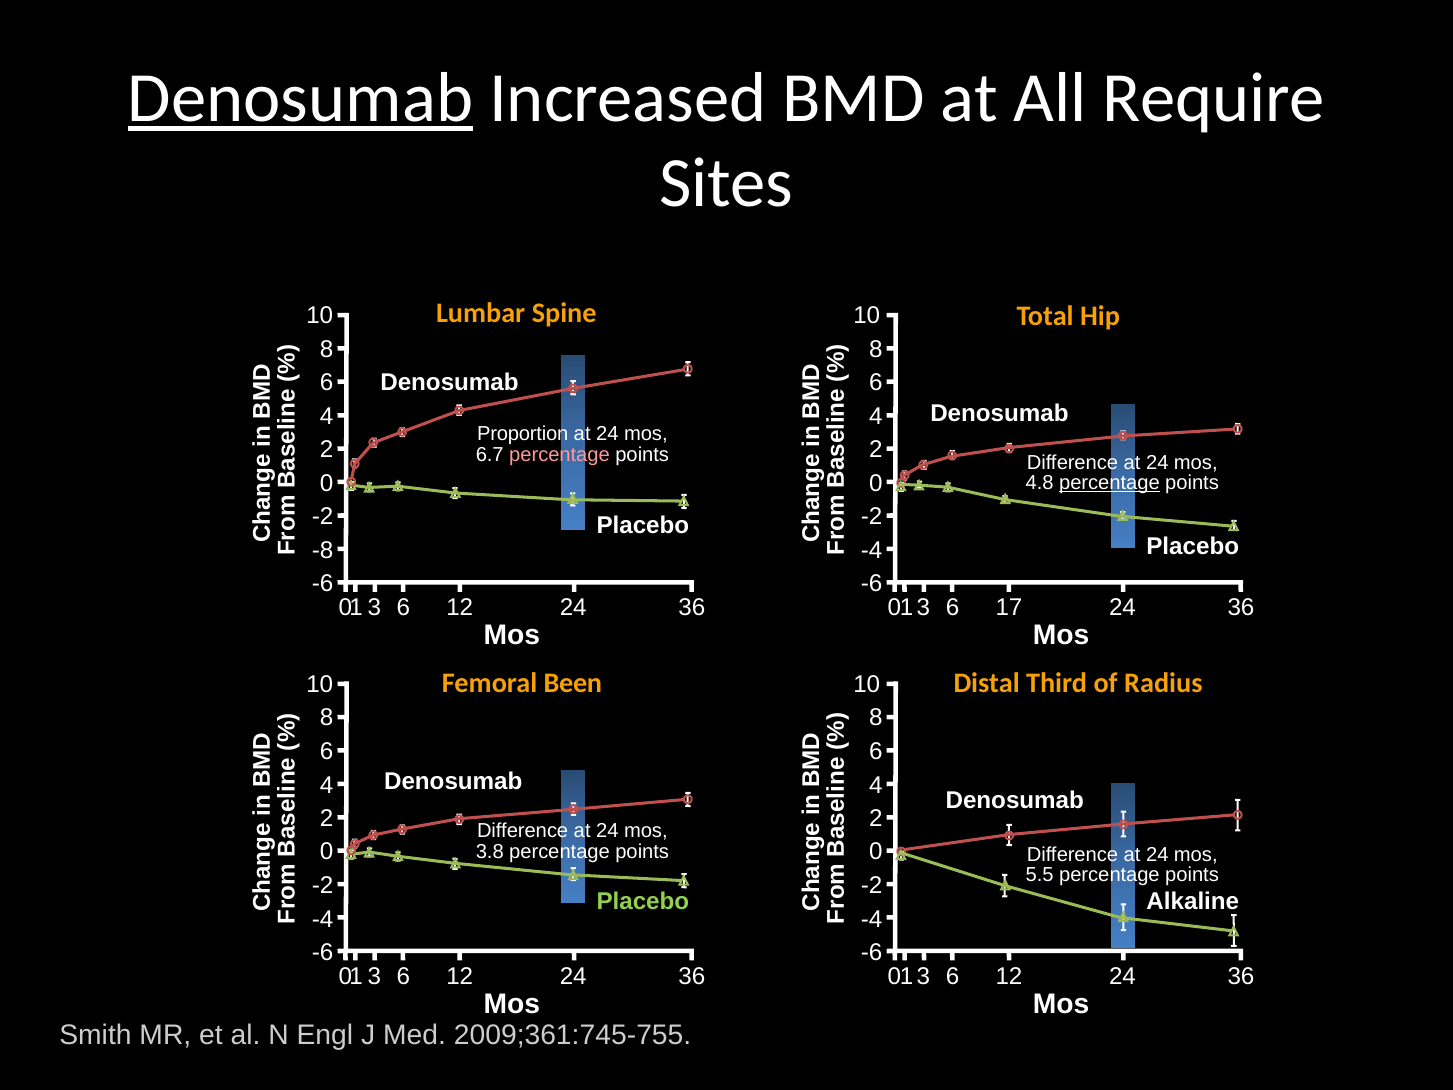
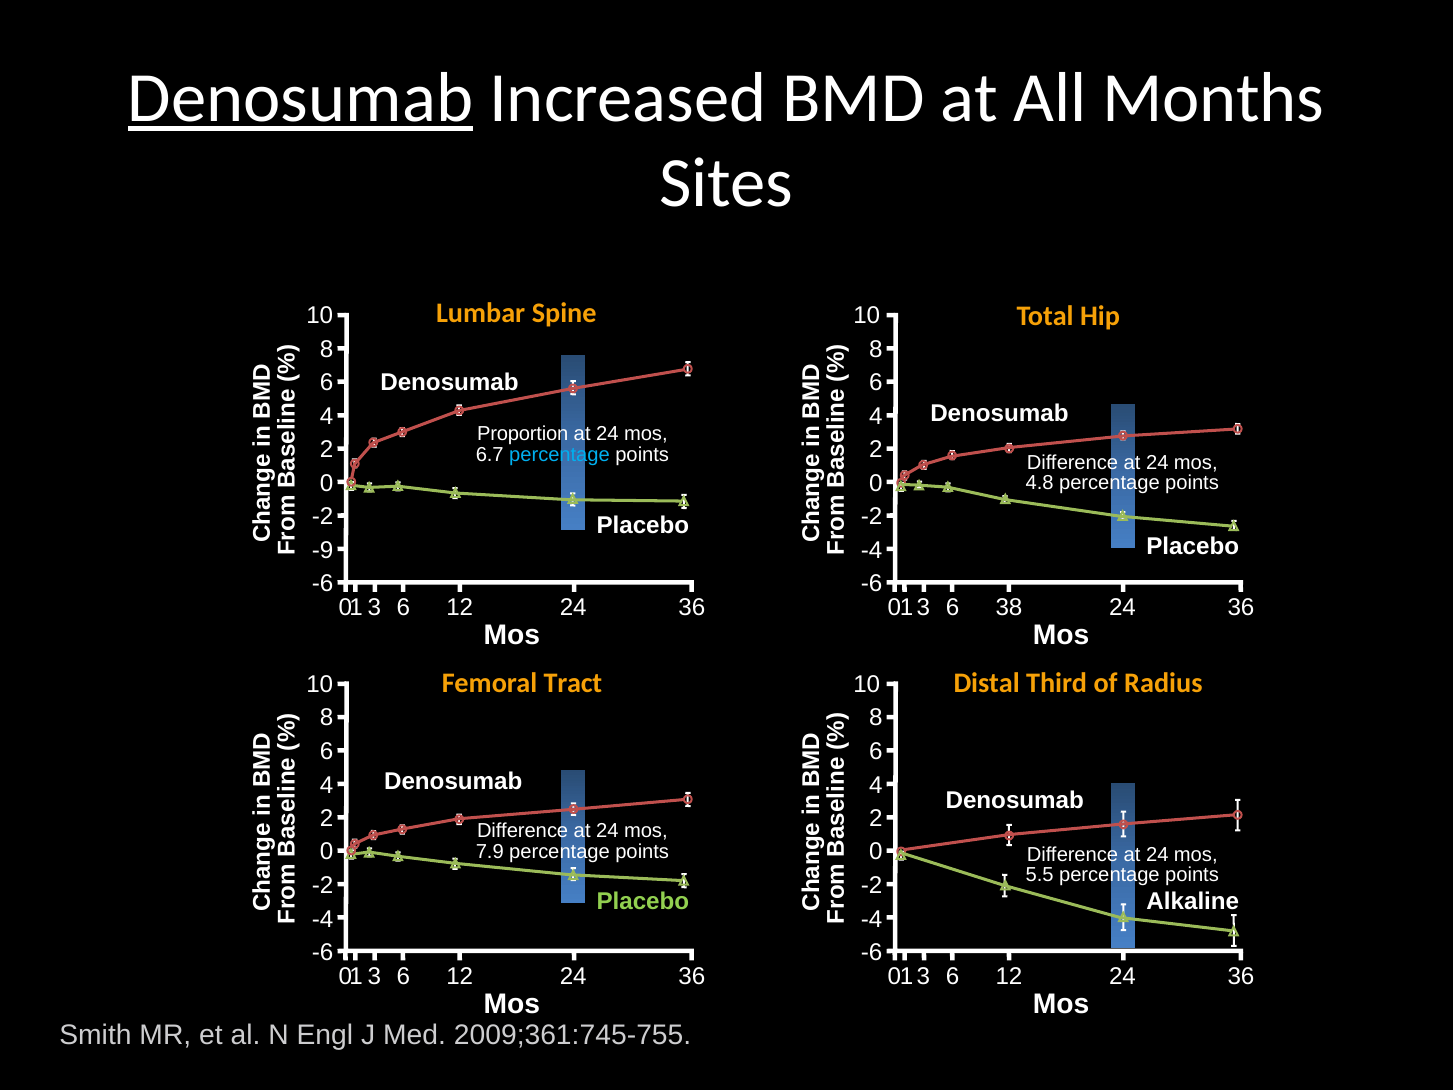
Require: Require -> Months (1214, 98)
percentage colour: pink -> light blue (560, 454)
percentage underline: present -> none (1109, 483)
-8: -8 -> -9 (323, 550)
17: 17 -> 38 (1009, 608)
Been: Been -> Tract (573, 683)
3.8: 3.8 -> 7.9 (490, 851)
